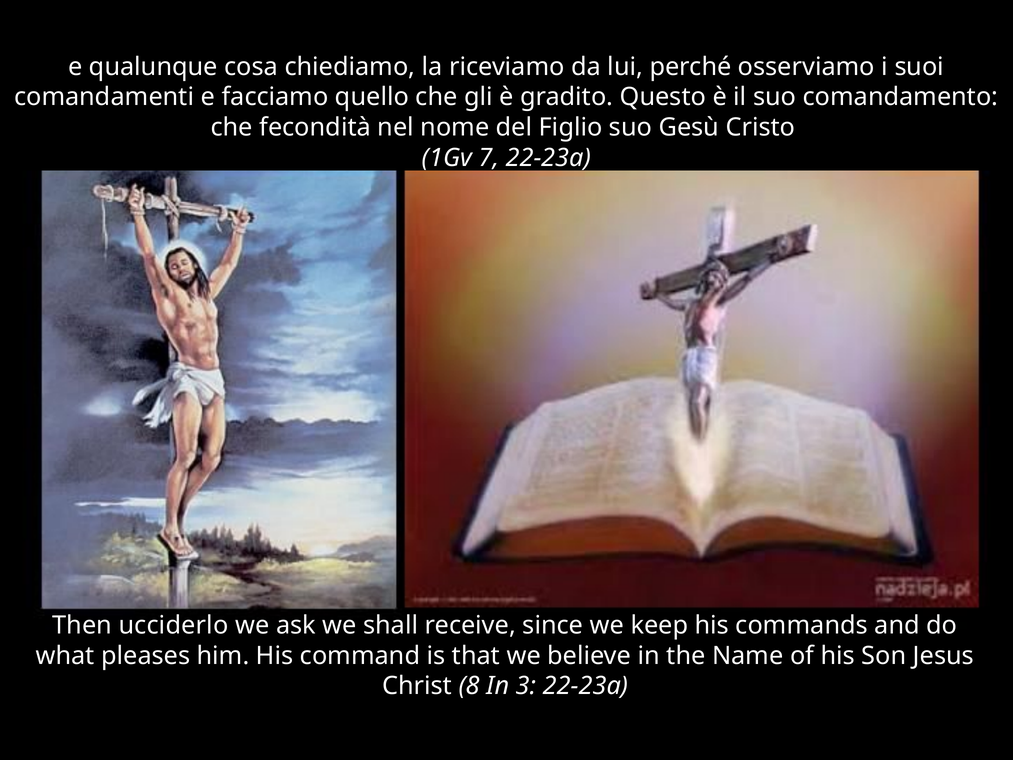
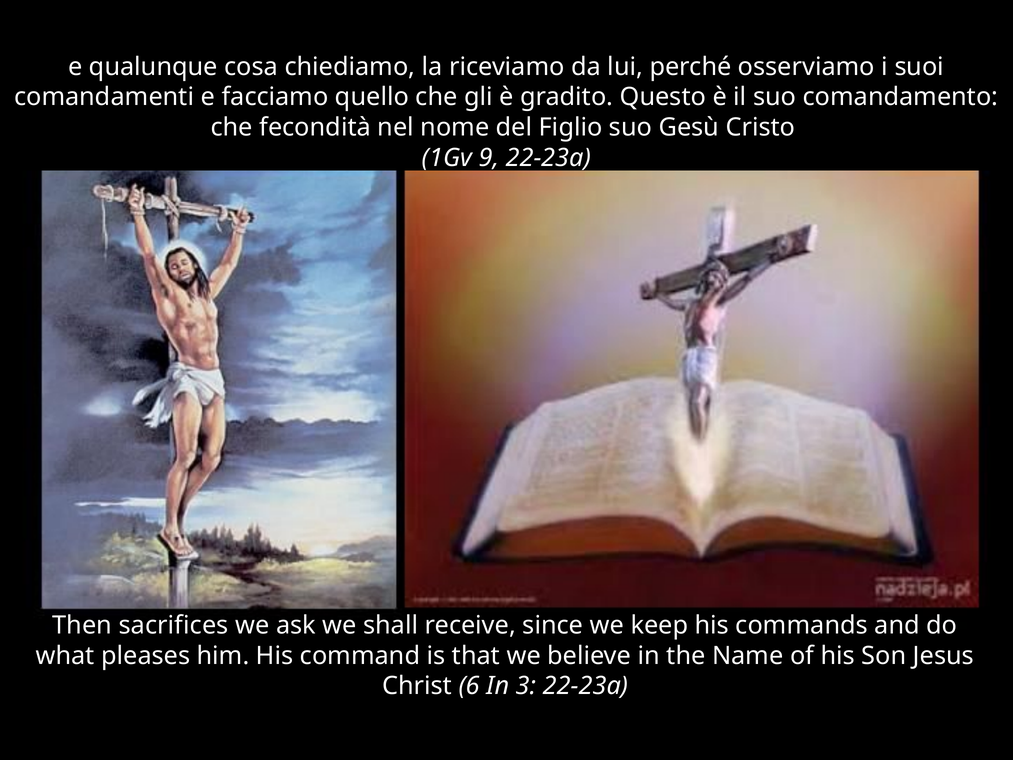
7: 7 -> 9 (489, 158)
ucciderlo: ucciderlo -> sacrifices (174, 625)
8: 8 -> 6 (469, 686)
